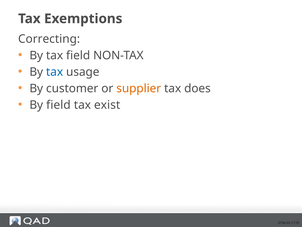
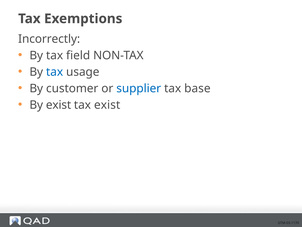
Correcting: Correcting -> Incorrectly (49, 39)
supplier colour: orange -> blue (139, 88)
does: does -> base (197, 88)
By field: field -> exist (59, 105)
